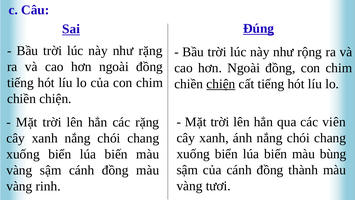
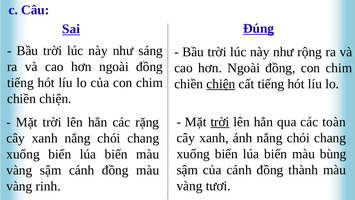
như rặng: rặng -> sáng (151, 51)
trời underline: none -> present (220, 122)
viên: viên -> toàn (334, 122)
